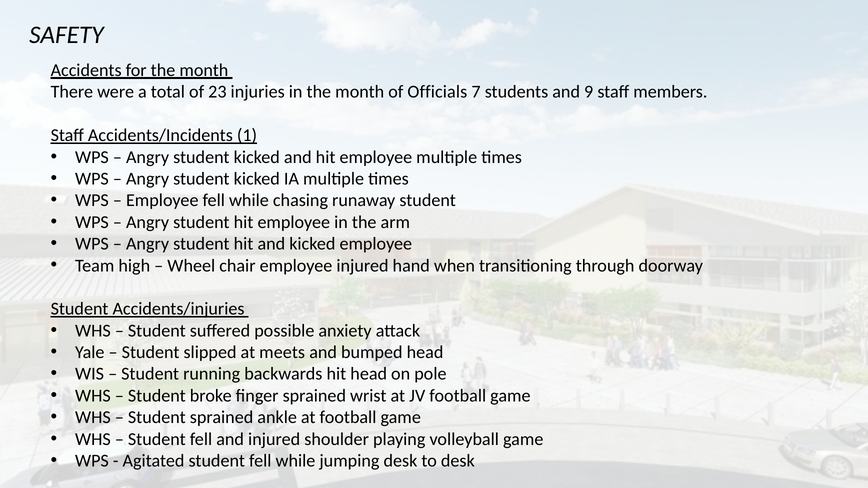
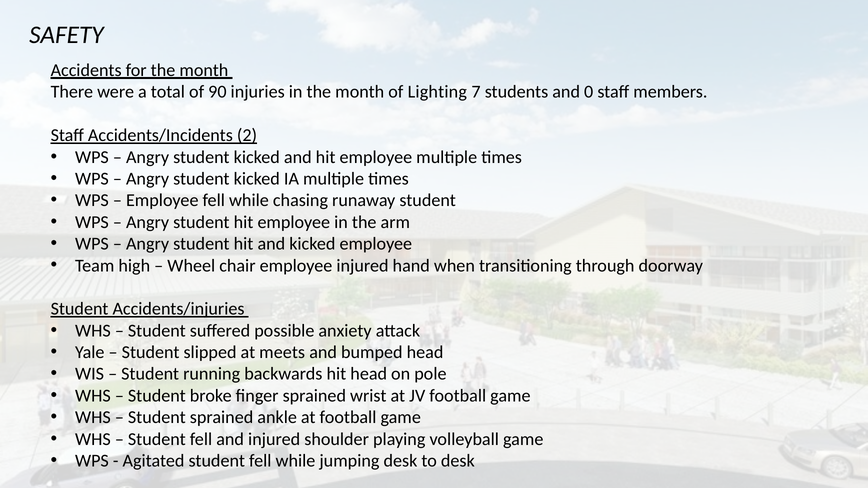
23: 23 -> 90 (217, 92)
Officials: Officials -> Lighting (437, 92)
9: 9 -> 0 (589, 92)
1: 1 -> 2 (247, 135)
